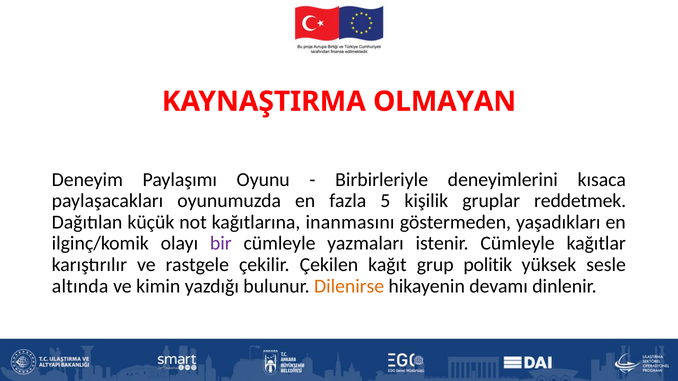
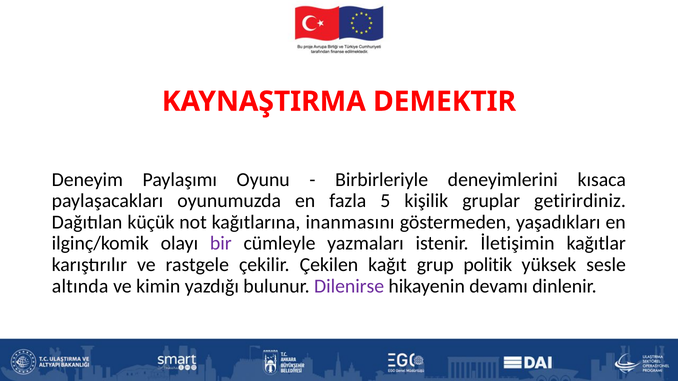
OLMAYAN: OLMAYAN -> DEMEKTIR (445, 102)
reddetmek: reddetmek -> getirirdiniz (580, 201)
istenir Cümleyle: Cümleyle -> İletişimin (517, 244)
Dilenirse colour: orange -> purple (349, 286)
